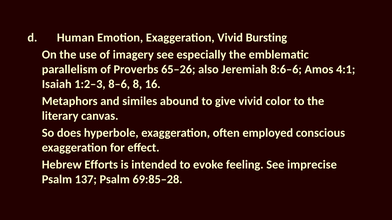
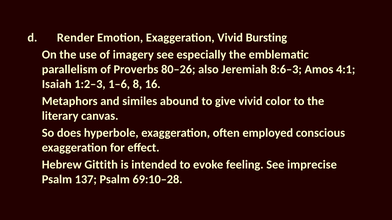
Human: Human -> Render (76, 38)
65–26: 65–26 -> 80–26 (178, 69)
8:6–6: 8:6–6 -> 8:6–3 (286, 69)
8–6: 8–6 -> 1–6 (119, 84)
Efforts: Efforts -> Gittith (101, 165)
69:85–28: 69:85–28 -> 69:10–28 (158, 180)
